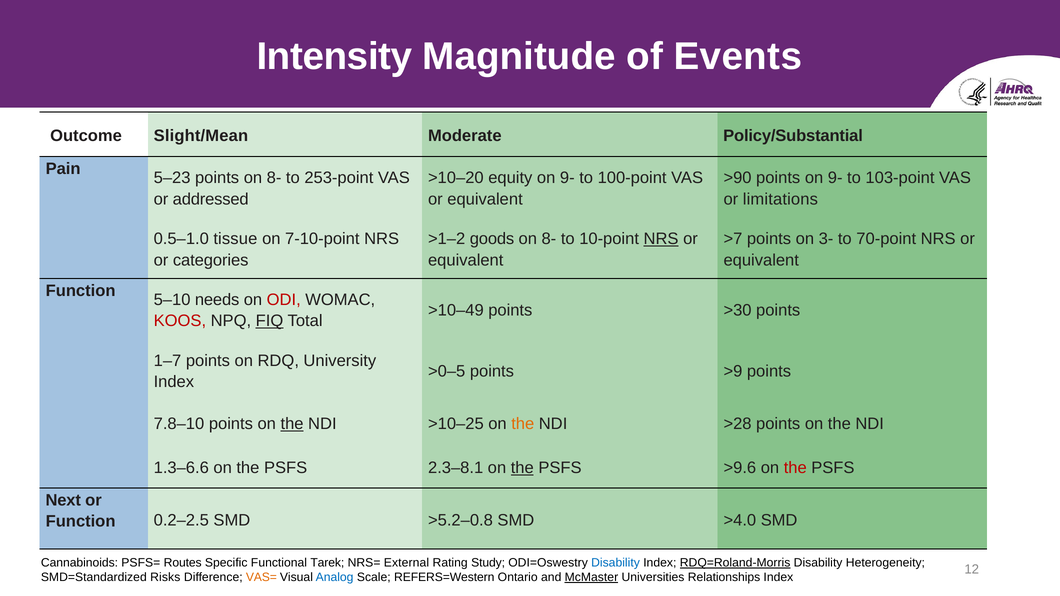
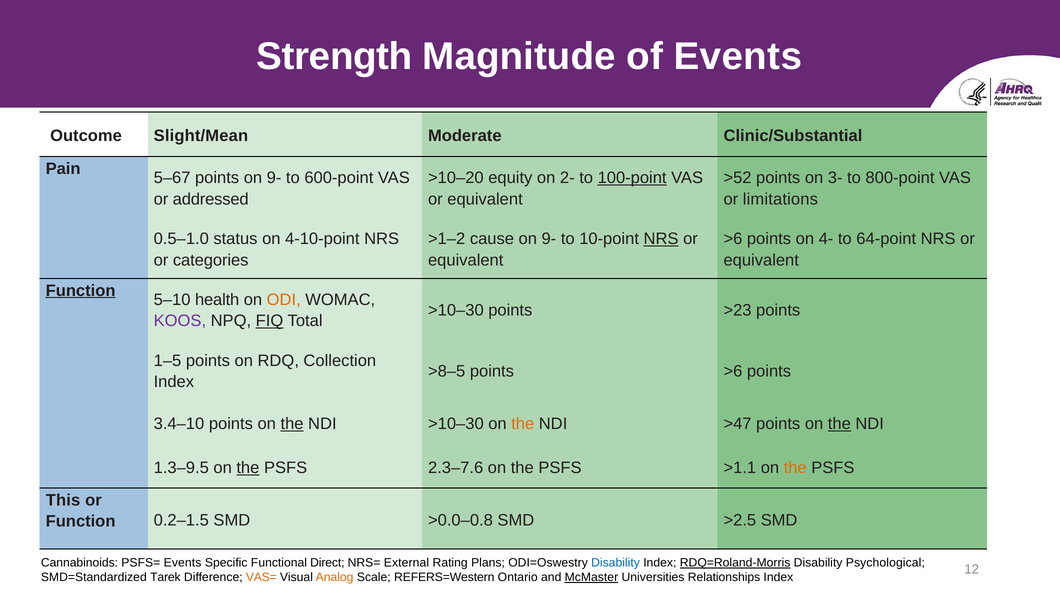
Intensity: Intensity -> Strength (335, 56)
Policy/Substantial: Policy/Substantial -> Clinic/Substantial (793, 136)
5–23: 5–23 -> 5–67 (172, 178)
points on 8-: 8- -> 9- (274, 178)
253-point: 253-point -> 600-point (339, 178)
9-: 9- -> 2- (567, 178)
100-point underline: none -> present (632, 178)
>90: >90 -> >52 (738, 178)
points on 9-: 9- -> 3- (835, 178)
103-point: 103-point -> 800-point (900, 178)
tissue: tissue -> status (235, 239)
7-10-point: 7-10-point -> 4-10-point (322, 239)
goods: goods -> cause (492, 239)
8-: 8- -> 9- (549, 239)
>7: >7 -> >6 (733, 239)
3-: 3- -> 4- (826, 239)
70-point: 70-point -> 64-point (886, 239)
Function underline: none -> present (81, 291)
needs: needs -> health (217, 300)
ODI colour: red -> orange (284, 300)
>10–49: >10–49 -> >10–30 (456, 311)
>30: >30 -> >23 (738, 311)
KOOS colour: red -> purple (180, 321)
1–7: 1–7 -> 1–5 (168, 361)
University: University -> Collection (340, 361)
>0–5: >0–5 -> >8–5 (447, 372)
points >9: >9 -> >6 (733, 372)
7.8–10: 7.8–10 -> 3.4–10 (179, 424)
NDI >10–25: >10–25 -> >10–30 (456, 424)
>28: >28 -> >47 (738, 424)
the underline: none -> present (839, 424)
1.3–6.6: 1.3–6.6 -> 1.3–9.5 (181, 468)
the underline: none -> present (248, 468)
2.3–8.1: 2.3–8.1 -> 2.3–7.6 (456, 468)
the underline: present -> none (522, 468)
>9.6: >9.6 -> >1.1 (740, 468)
the colour: red -> orange (795, 468)
Next: Next -> This (63, 500)
0.2–2.5: 0.2–2.5 -> 0.2–1.5 (181, 520)
>5.2–0.8: >5.2–0.8 -> >0.0–0.8 (460, 520)
>4.0: >4.0 -> >2.5 (740, 520)
PSFS= Routes: Routes -> Events (183, 563)
Tarek: Tarek -> Direct (327, 563)
Study: Study -> Plans (488, 563)
Heterogeneity: Heterogeneity -> Psychological (885, 563)
Risks: Risks -> Tarek (165, 578)
Analog colour: blue -> orange (335, 578)
